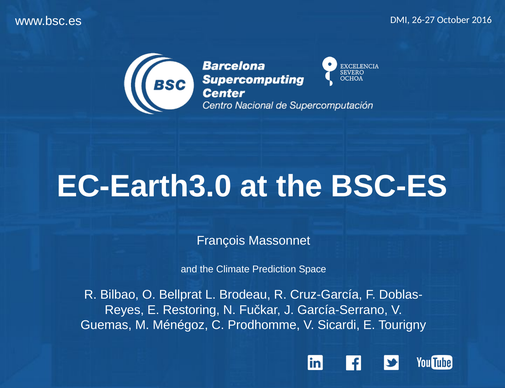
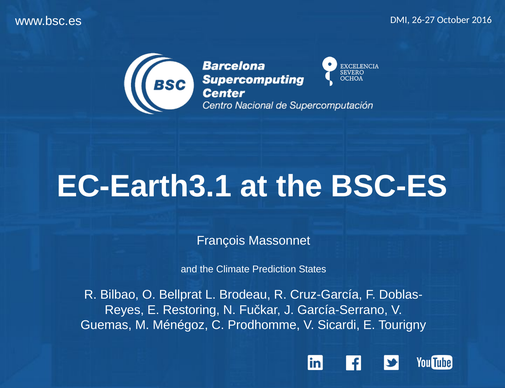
EC-Earth3.0: EC-Earth3.0 -> EC-Earth3.1 (144, 186)
Space: Space -> States (312, 269)
